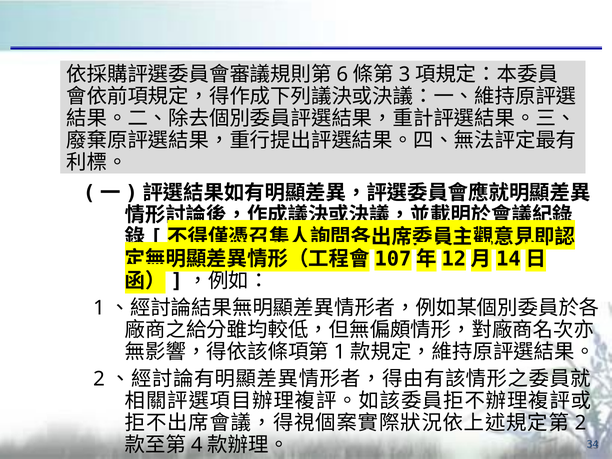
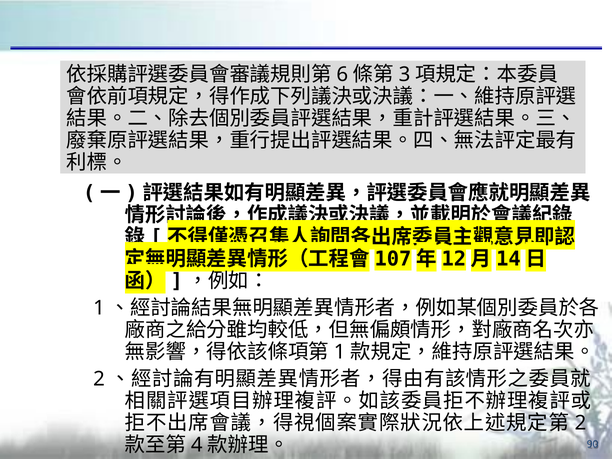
34: 34 -> 90 (593, 444)
